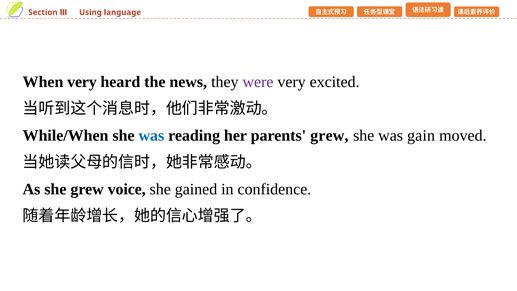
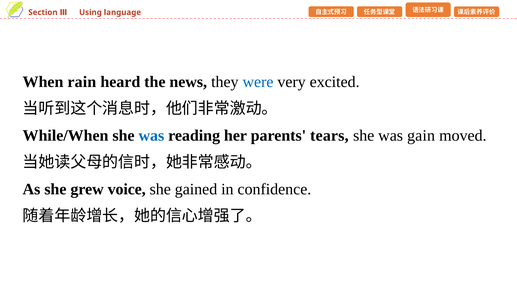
When very: very -> rain (82, 82)
were colour: purple -> blue (258, 82)
parents grew: grew -> tears (329, 135)
